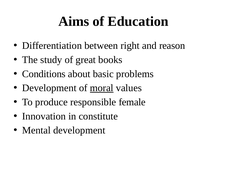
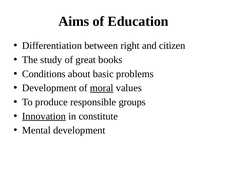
reason: reason -> citizen (172, 46)
female: female -> groups (132, 102)
Innovation underline: none -> present (44, 116)
